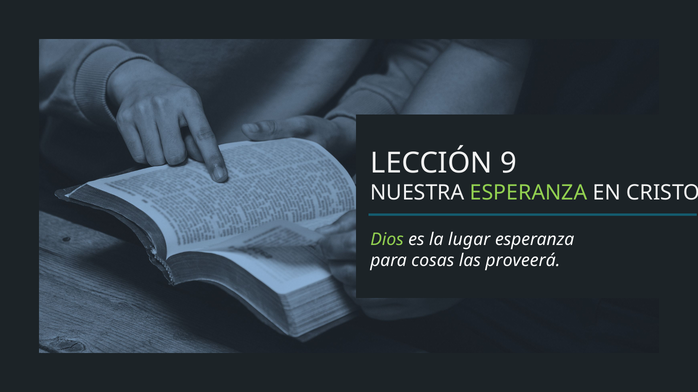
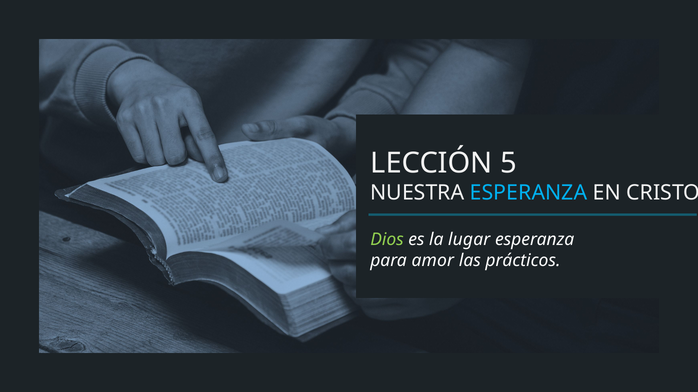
9: 9 -> 5 (508, 163)
ESPERANZA colour: light green -> light blue (529, 193)
cosas: cosas -> amor (433, 261)
proveerá: proveerá -> prácticos (523, 261)
